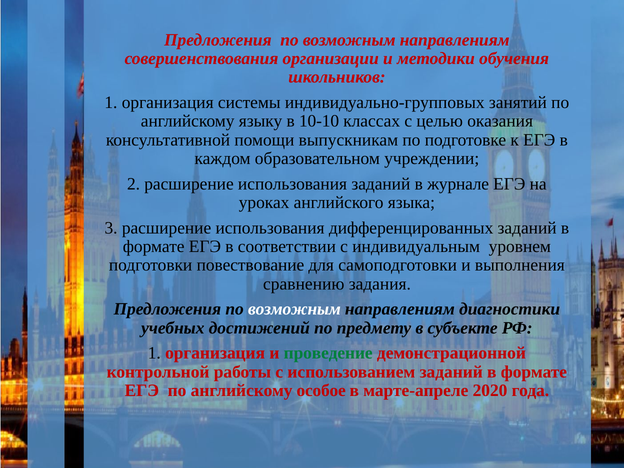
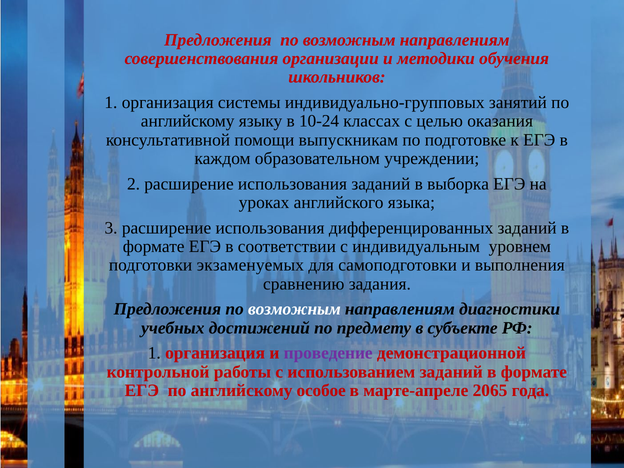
10-10: 10-10 -> 10-24 (319, 121)
журнале: журнале -> выборка (458, 184)
повествование: повествование -> экзаменуемых (250, 265)
проведение colour: green -> purple (328, 353)
2020: 2020 -> 2065 (490, 391)
